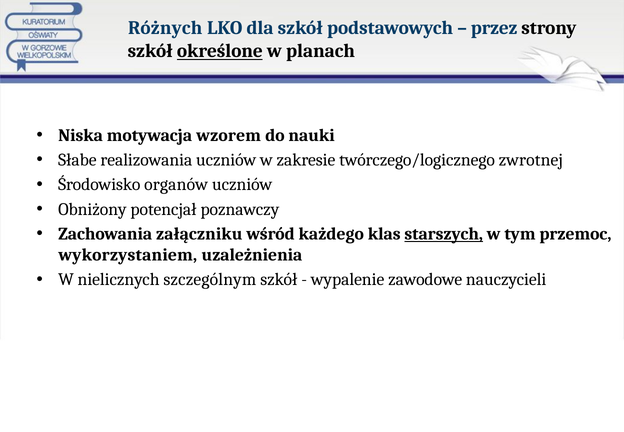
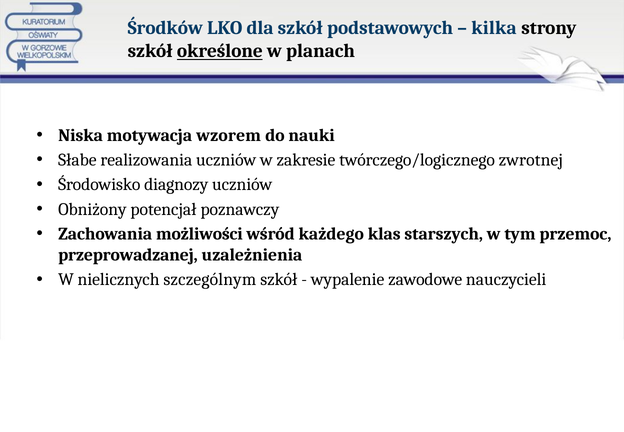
Różnych: Różnych -> Środków (165, 28)
przez: przez -> kilka (494, 28)
organów: organów -> diagnozy (176, 185)
załączniku: załączniku -> możliwości (199, 234)
starszych underline: present -> none (444, 234)
wykorzystaniem: wykorzystaniem -> przeprowadzanej (128, 255)
